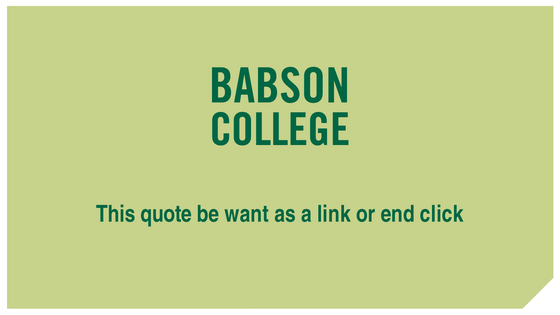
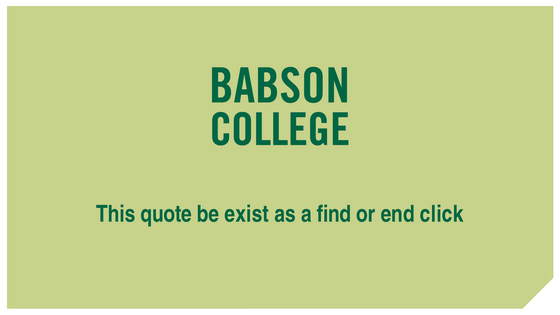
want: want -> exist (247, 214)
link: link -> find (334, 214)
